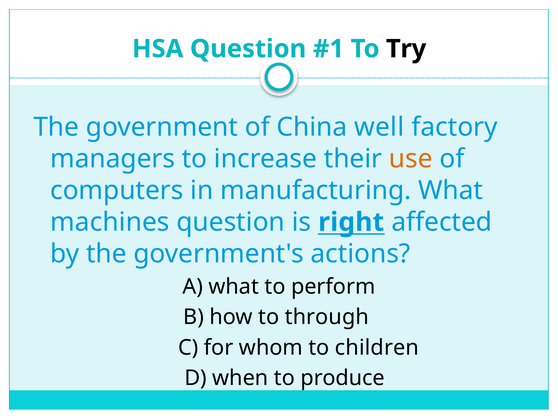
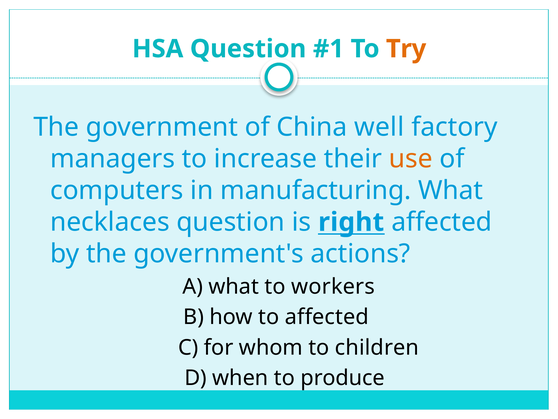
Try colour: black -> orange (406, 49)
machines: machines -> necklaces (110, 222)
perform: perform -> workers (333, 286)
to through: through -> affected (327, 317)
